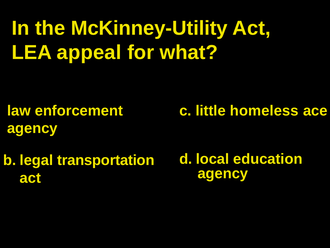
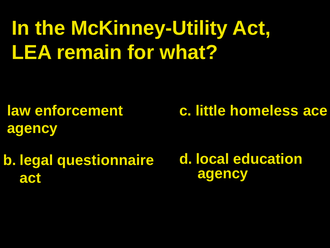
appeal: appeal -> remain (89, 52)
transportation: transportation -> questionnaire (106, 160)
